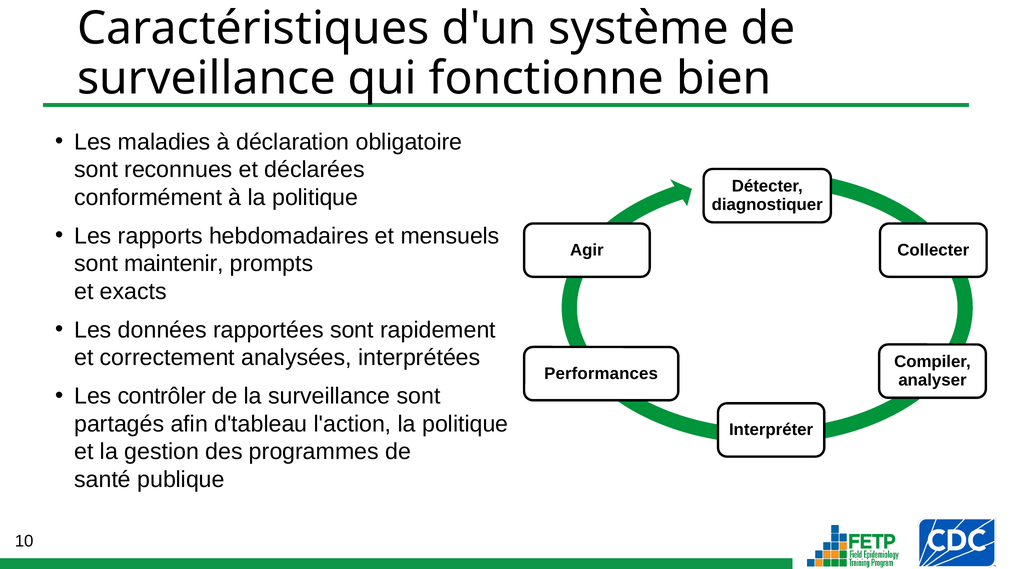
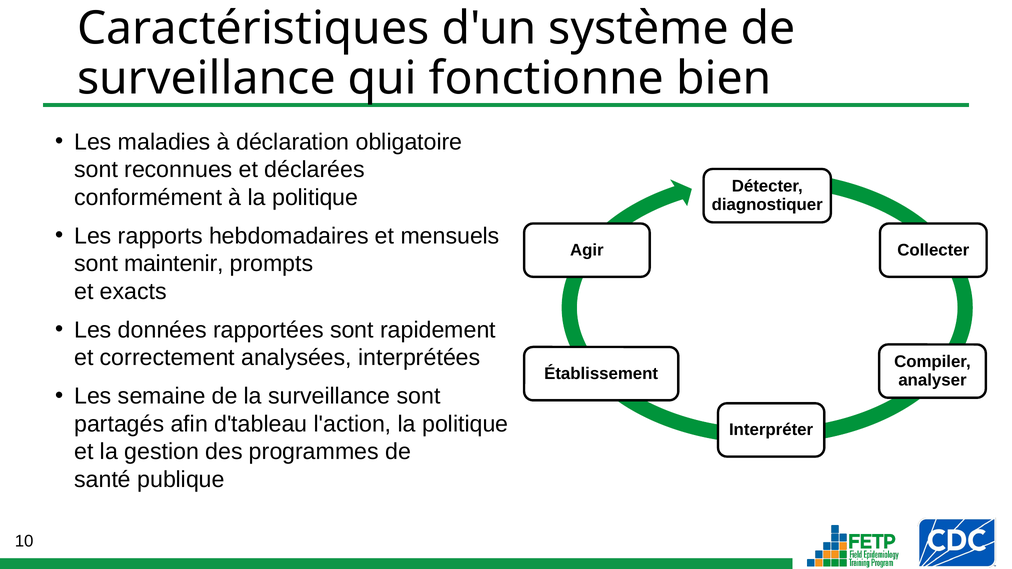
Performances: Performances -> Établissement (601, 374)
contrôler: contrôler -> semaine (162, 396)
